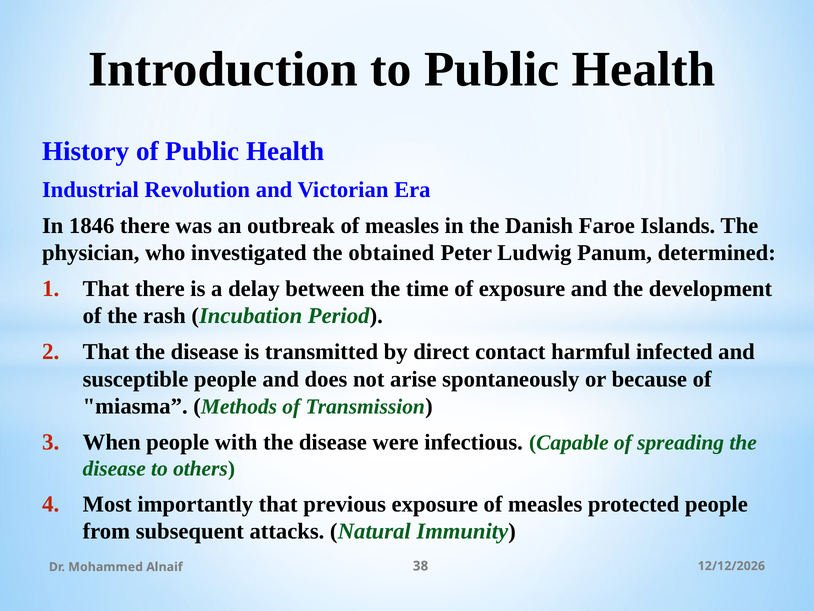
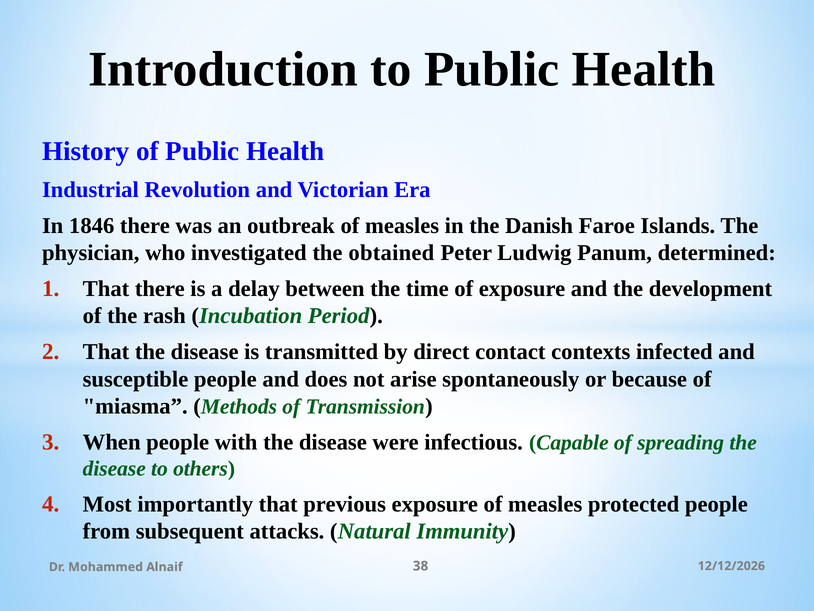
harmful: harmful -> contexts (591, 352)
